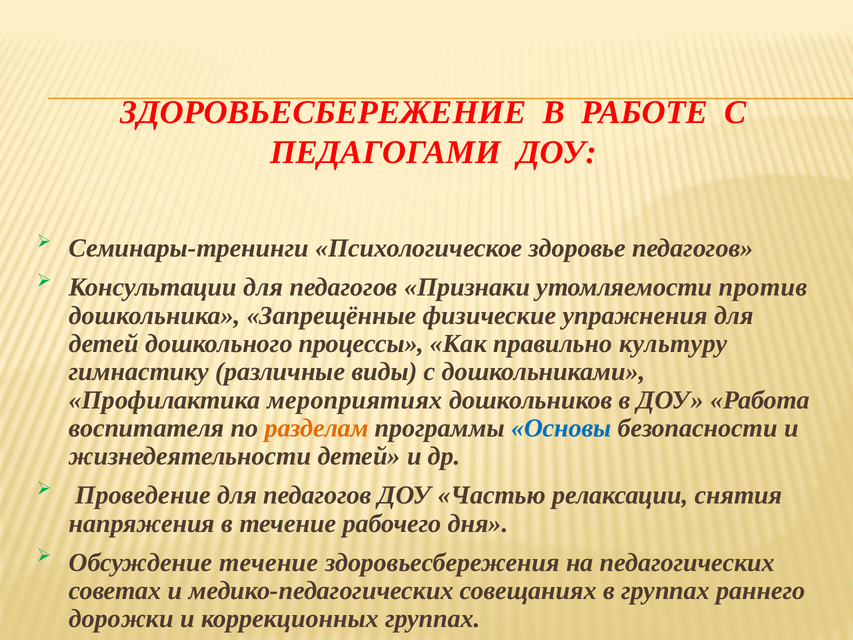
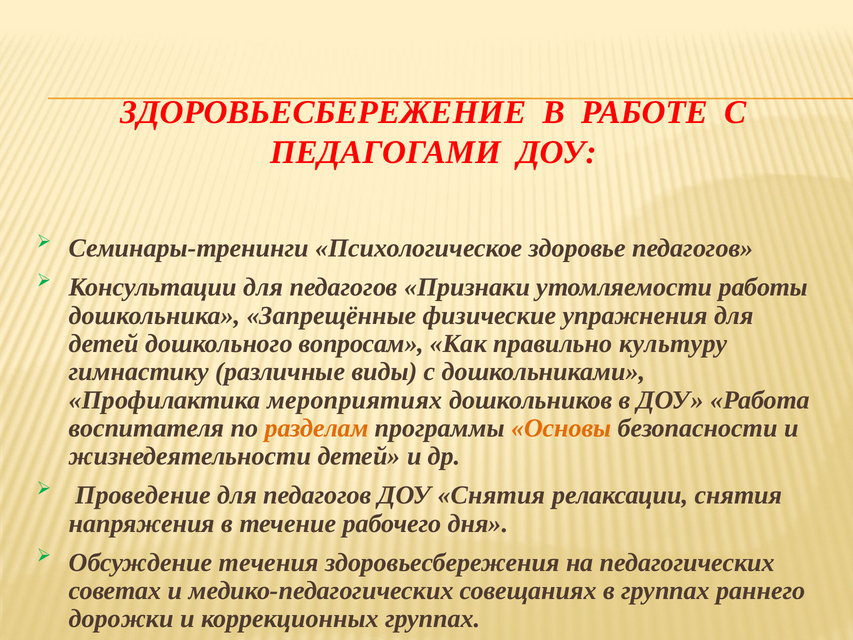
против: против -> работы (763, 287)
процессы: процессы -> вопросам (361, 344)
Основы colour: blue -> orange (561, 428)
ДОУ Частью: Частью -> Снятия (492, 495)
Обсуждение течение: течение -> течения (269, 562)
